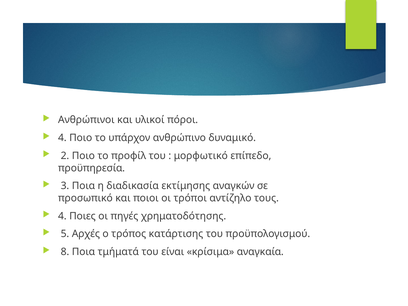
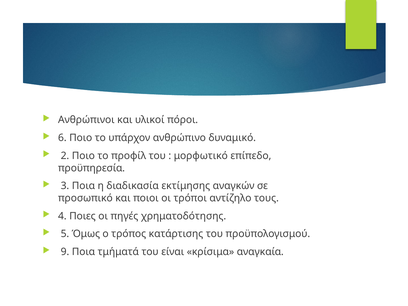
4: 4 -> 6 (62, 138)
Αρχές: Αρχές -> Όμως (86, 234)
8: 8 -> 9 (65, 252)
